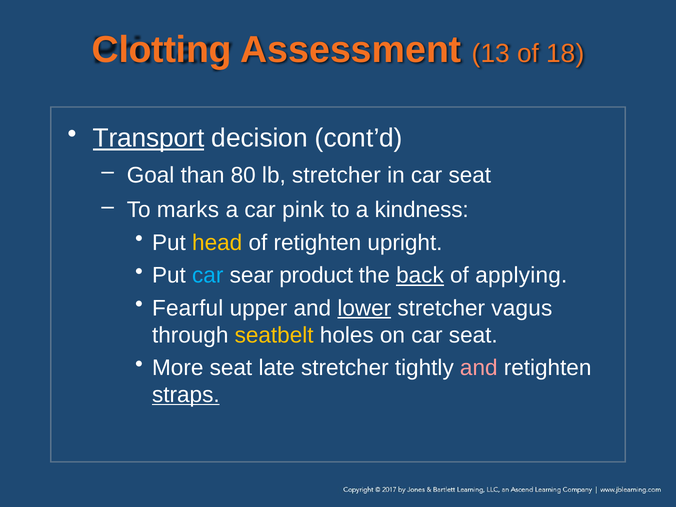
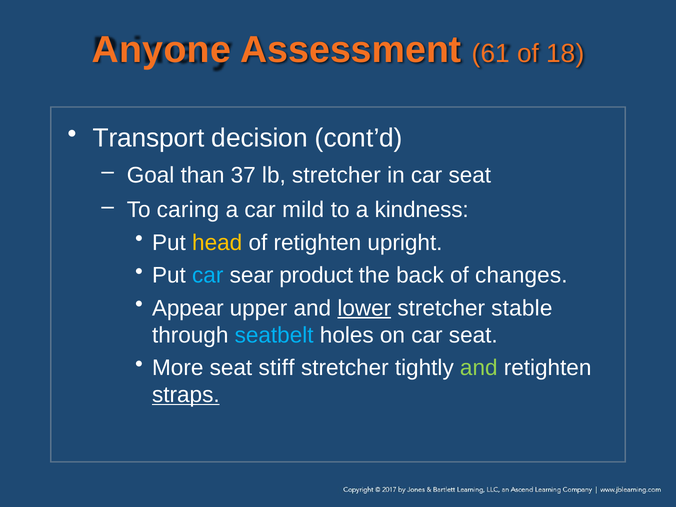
Clotting: Clotting -> Anyone (161, 50)
13: 13 -> 61 (491, 53)
Transport underline: present -> none (149, 138)
80: 80 -> 37 (243, 175)
marks: marks -> caring (188, 210)
pink: pink -> mild (303, 210)
back underline: present -> none (420, 275)
applying: applying -> changes (521, 275)
Fearful: Fearful -> Appear (188, 308)
vagus: vagus -> stable (522, 308)
seatbelt colour: yellow -> light blue (274, 335)
late: late -> stiff (277, 368)
and colour: pink -> light green (479, 368)
